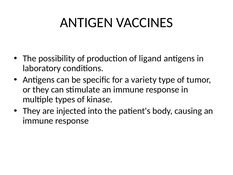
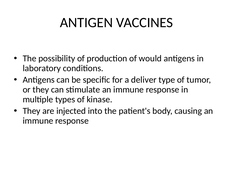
ligand: ligand -> would (150, 58)
variety: variety -> deliver (144, 80)
